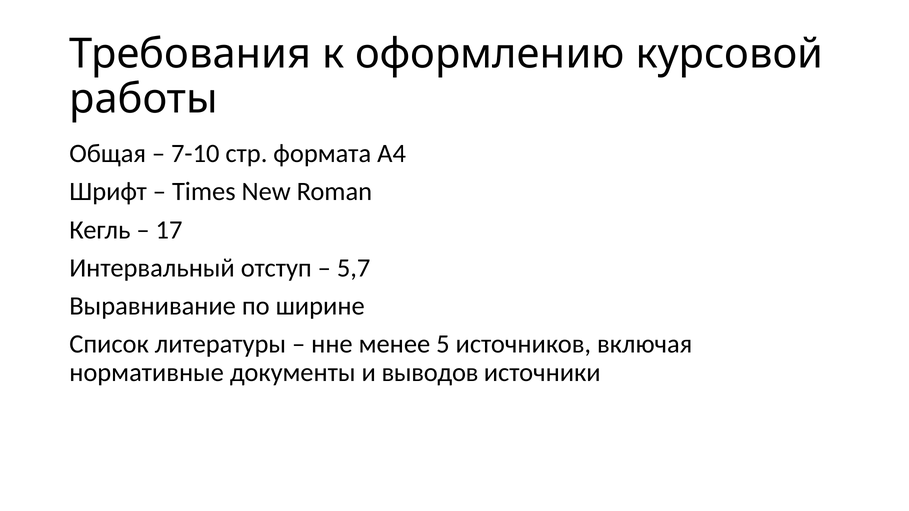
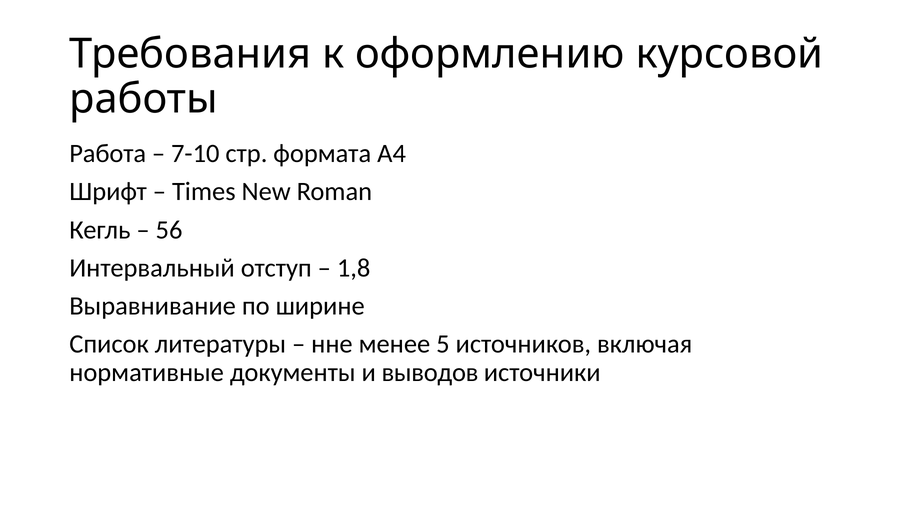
Общая: Общая -> Работа (108, 154)
17: 17 -> 56 (169, 230)
5,7: 5,7 -> 1,8 (354, 268)
